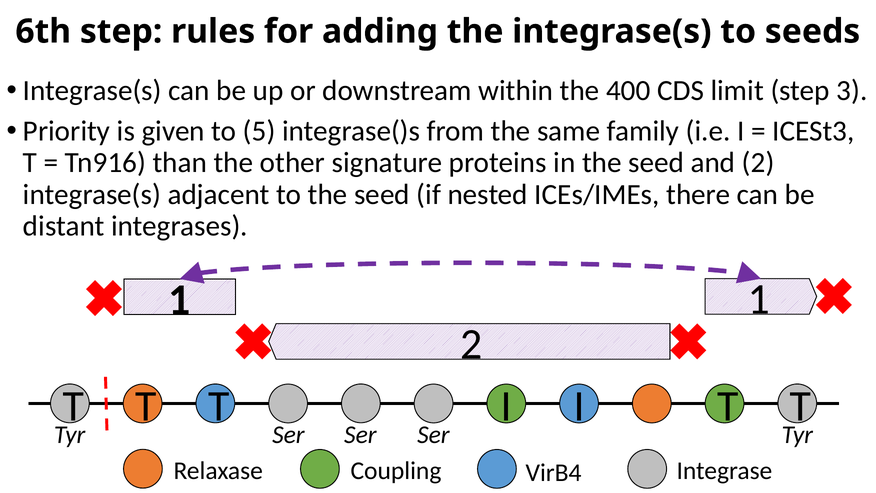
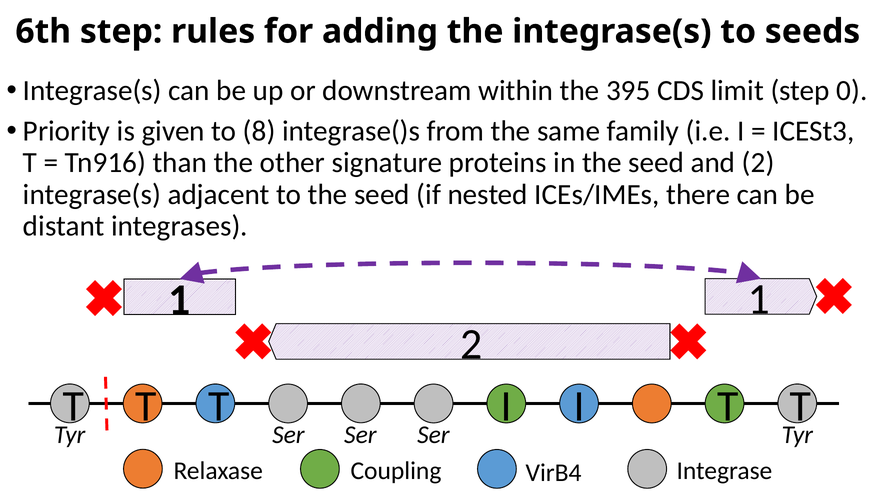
400: 400 -> 395 (628, 91)
3: 3 -> 0 (852, 91)
5: 5 -> 8 (259, 131)
